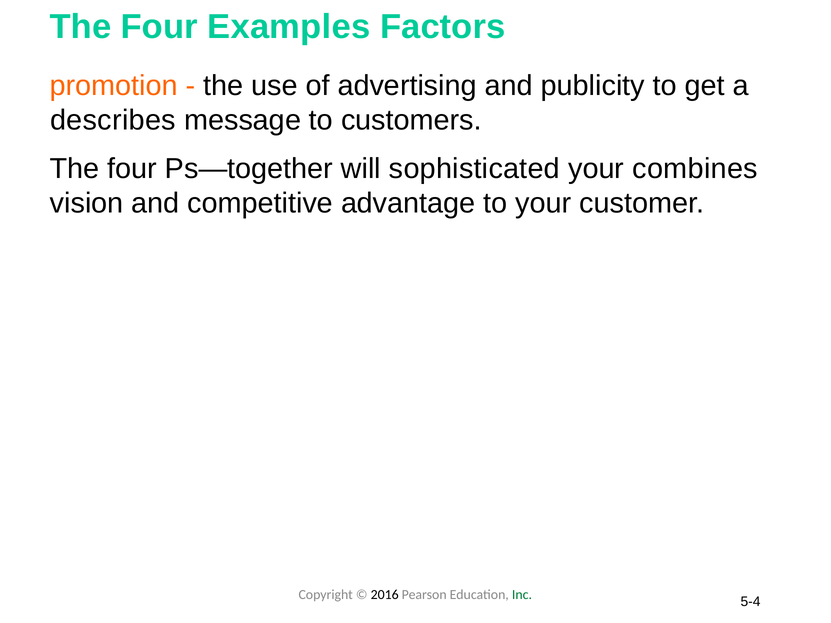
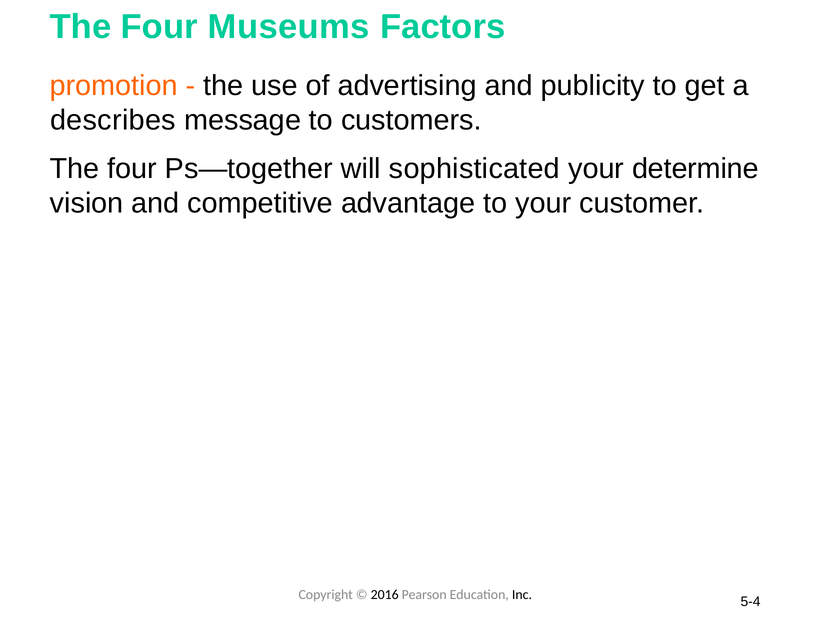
Examples: Examples -> Museums (289, 27)
combines: combines -> determine (695, 169)
Inc colour: green -> black (522, 595)
